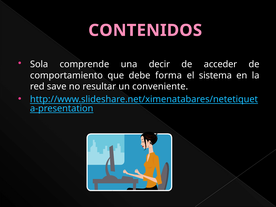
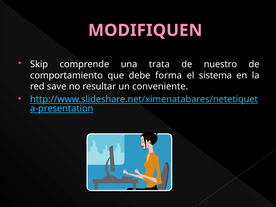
CONTENIDOS: CONTENIDOS -> MODIFIQUEN (145, 30)
Sola: Sola -> Skip (39, 64)
decir: decir -> trata (159, 64)
acceder: acceder -> nuestro (220, 64)
